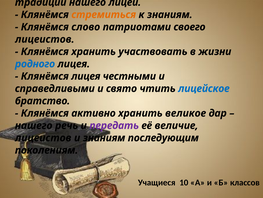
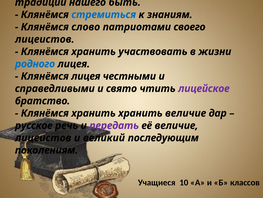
лицей: лицей -> быть (125, 2)
стремиться colour: orange -> blue (104, 15)
лицейское colour: blue -> purple (204, 88)
активно: активно -> хранить (94, 113)
хранить великое: великое -> величие (186, 113)
нашего: нашего -> русское (34, 125)
и знаниям: знаниям -> великий (104, 137)
